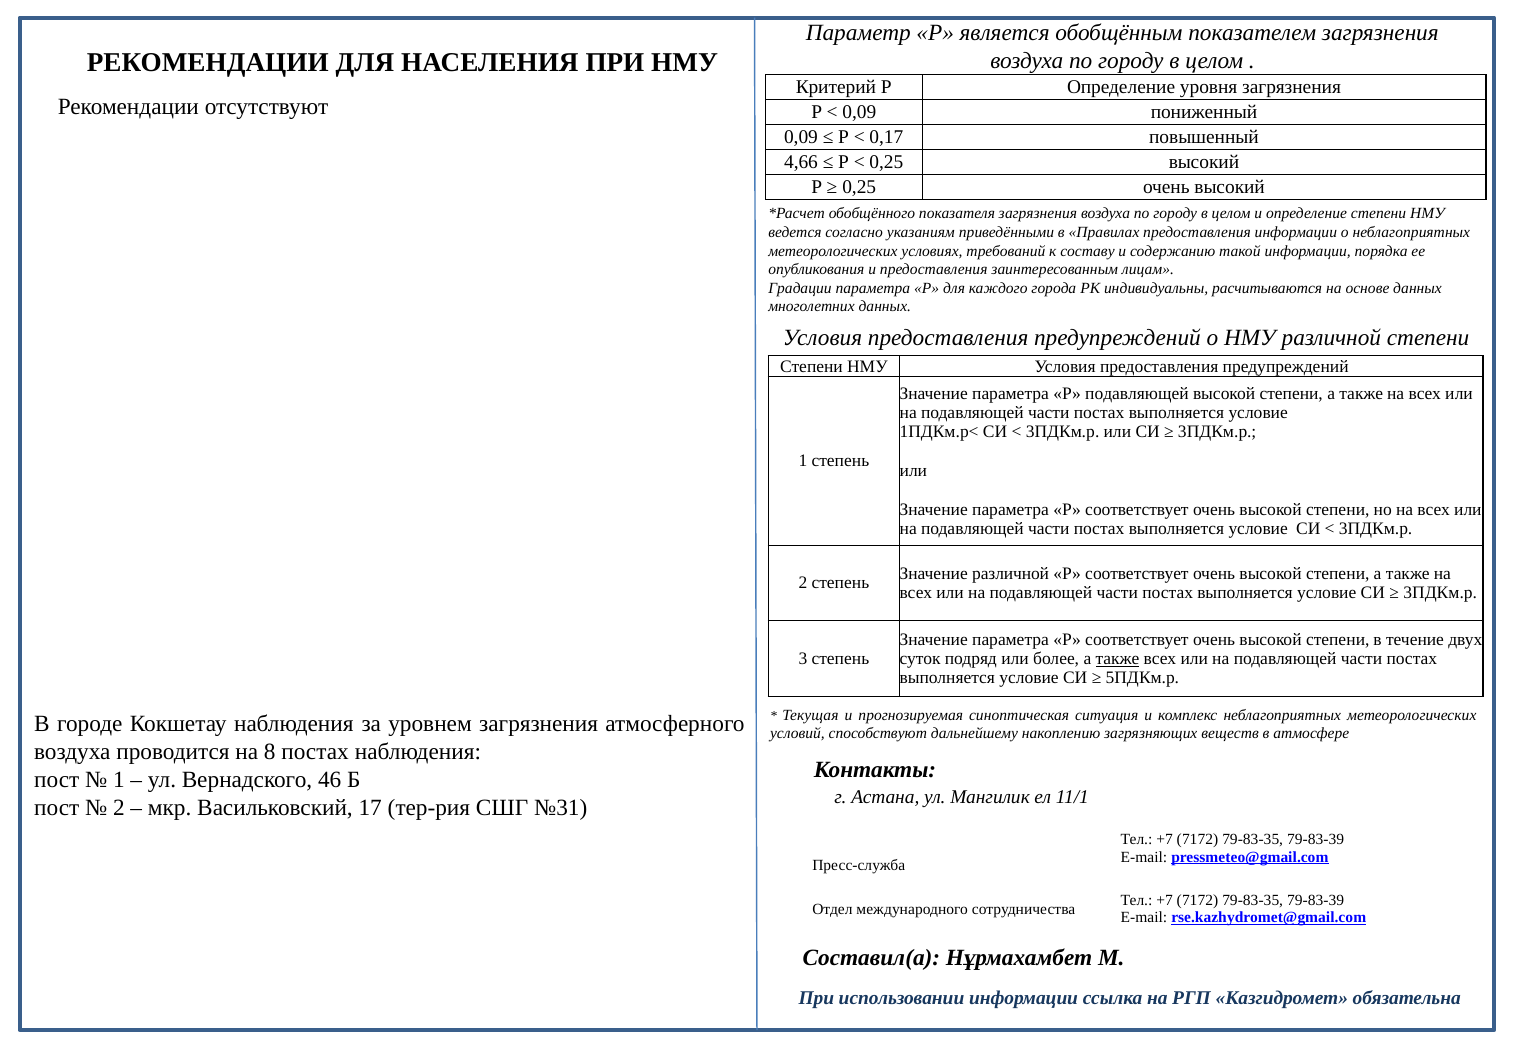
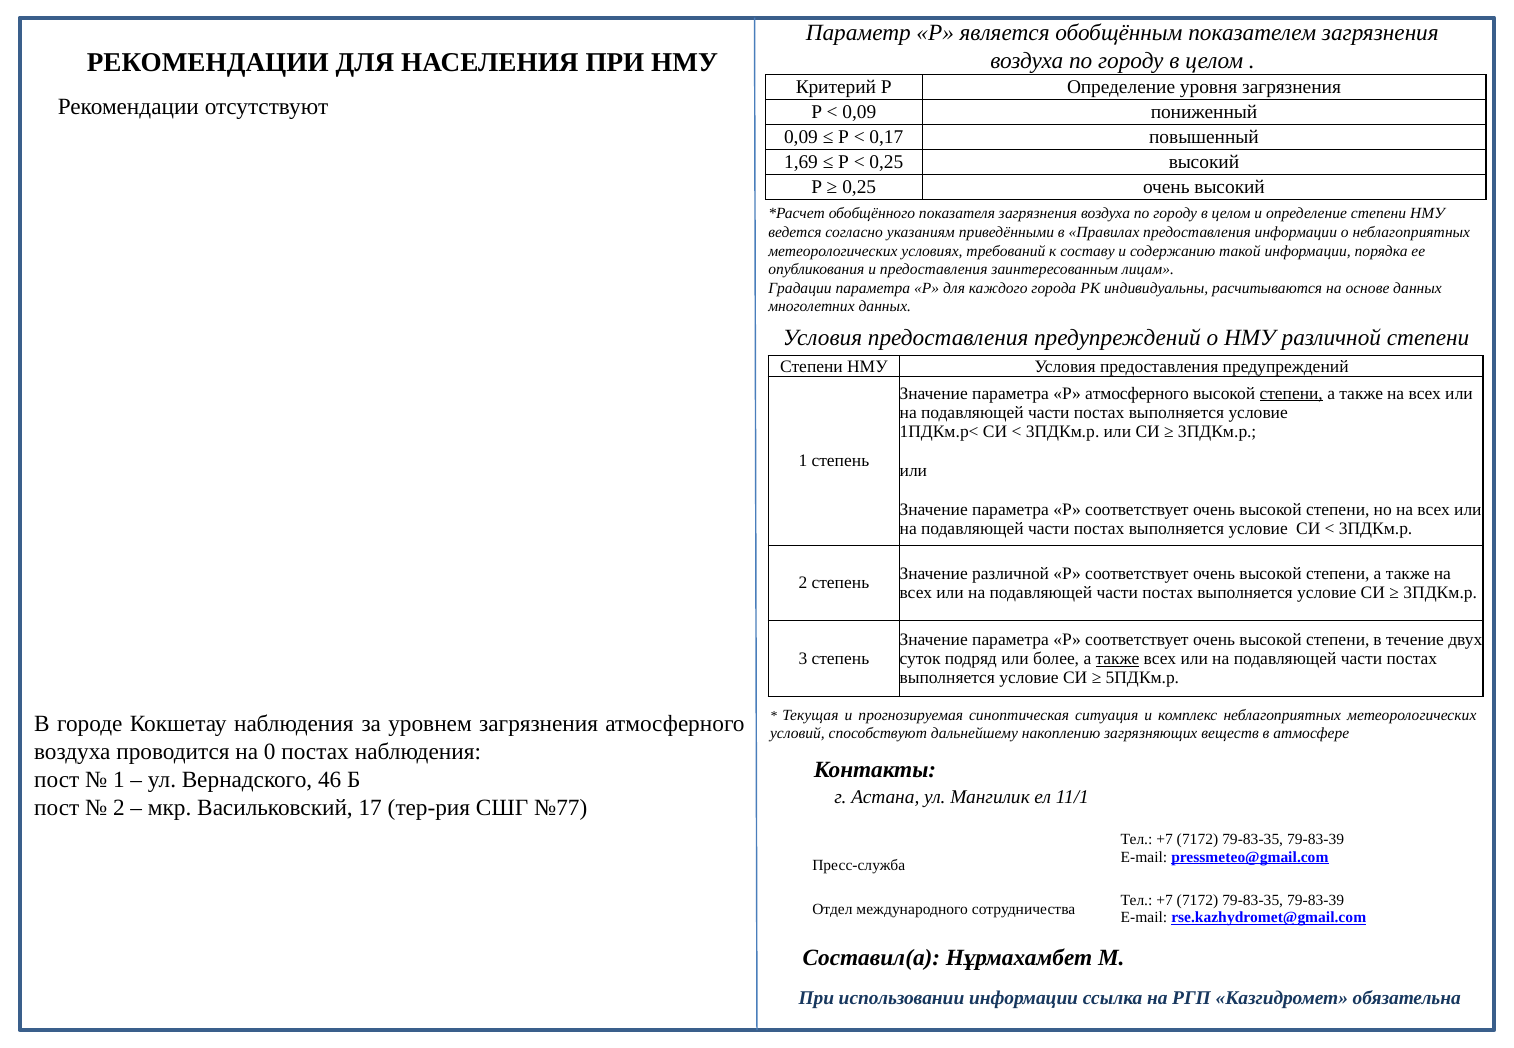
4,66: 4,66 -> 1,69 (801, 162)
Р подавляющей: подавляющей -> атмосферного (1137, 393)
степени underline: none -> present (1291, 393)
8: 8 -> 0 (270, 752)
№31: №31 -> №77 (561, 808)
